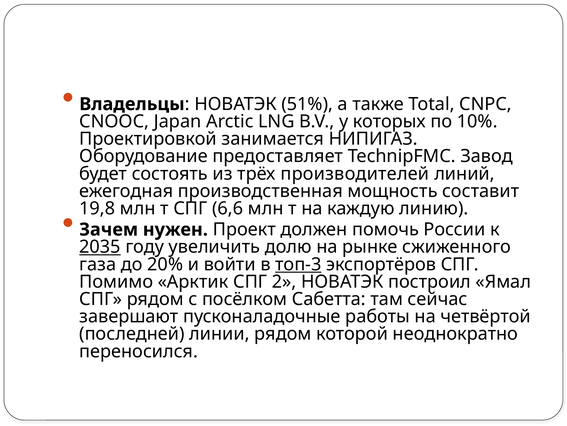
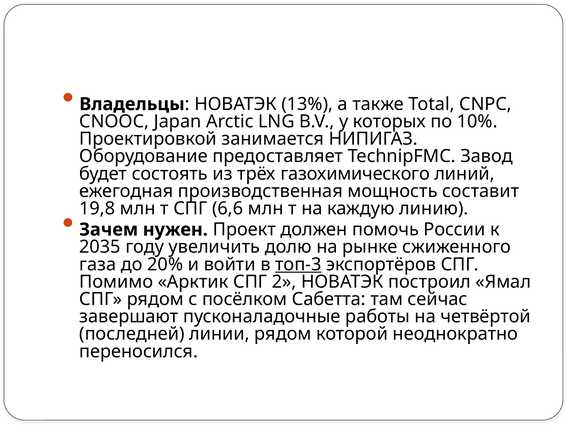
51%: 51% -> 13% (307, 104)
производителей: производителей -> газохимического (355, 173)
2035 underline: present -> none (100, 247)
